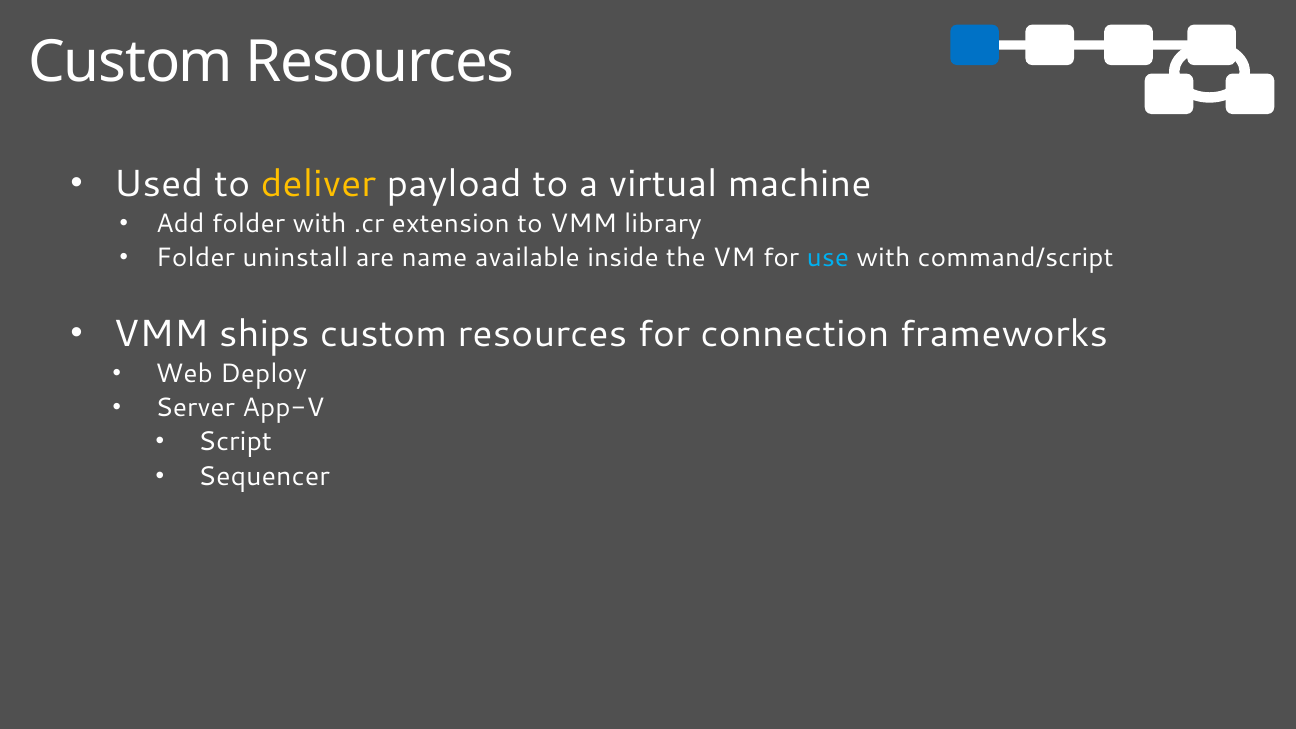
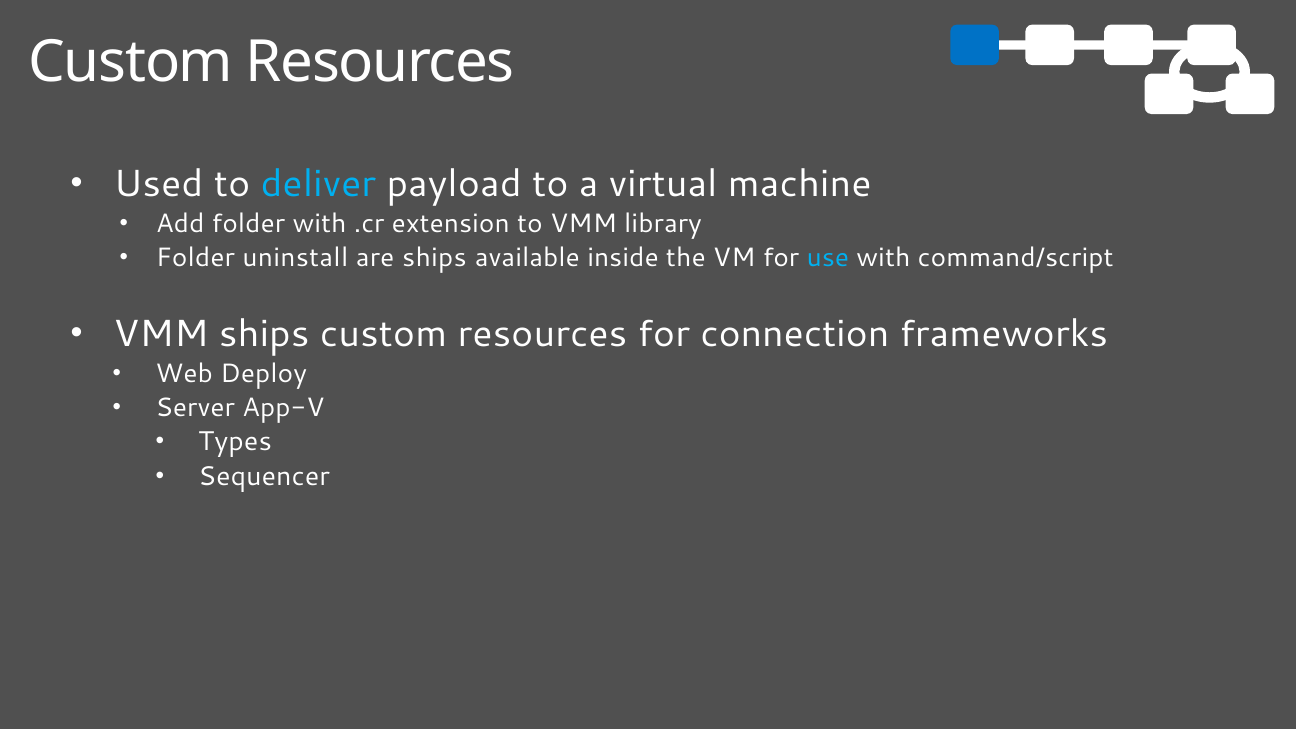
deliver colour: yellow -> light blue (318, 184)
are name: name -> ships (434, 258)
Script: Script -> Types (235, 442)
